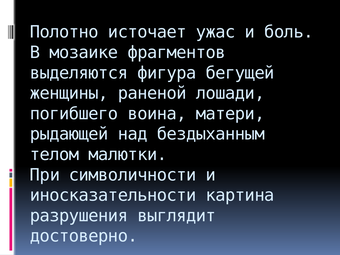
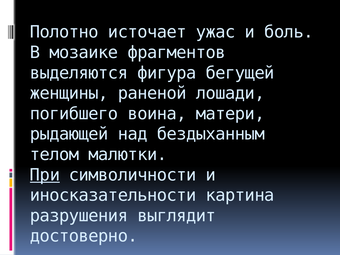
При underline: none -> present (45, 175)
